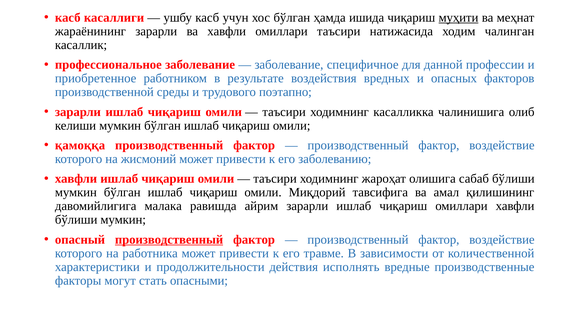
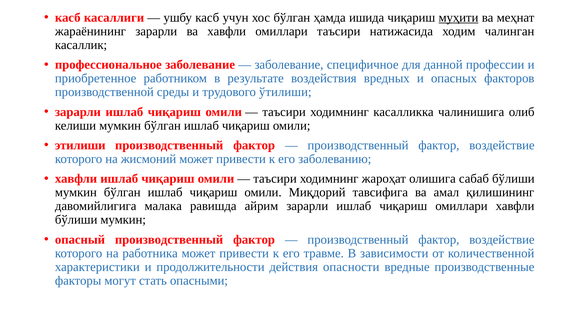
поэтапно: поэтапно -> ўтилиши (285, 92)
қамоққа: қамоққа -> этилиши (80, 145)
производственный underline: present -> none (169, 239)
исполнять: исполнять -> опасности (351, 267)
